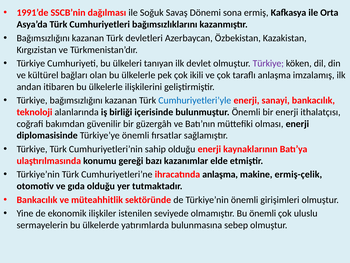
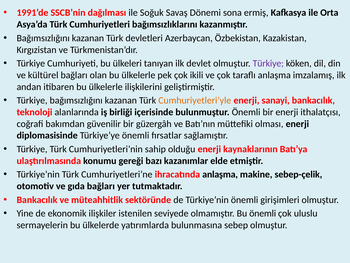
Cumhuriyetleri’yle colour: blue -> orange (195, 100)
ermiş-çelik: ermiş-çelik -> sebep-çelik (298, 174)
gıda olduğu: olduğu -> bağları (101, 186)
